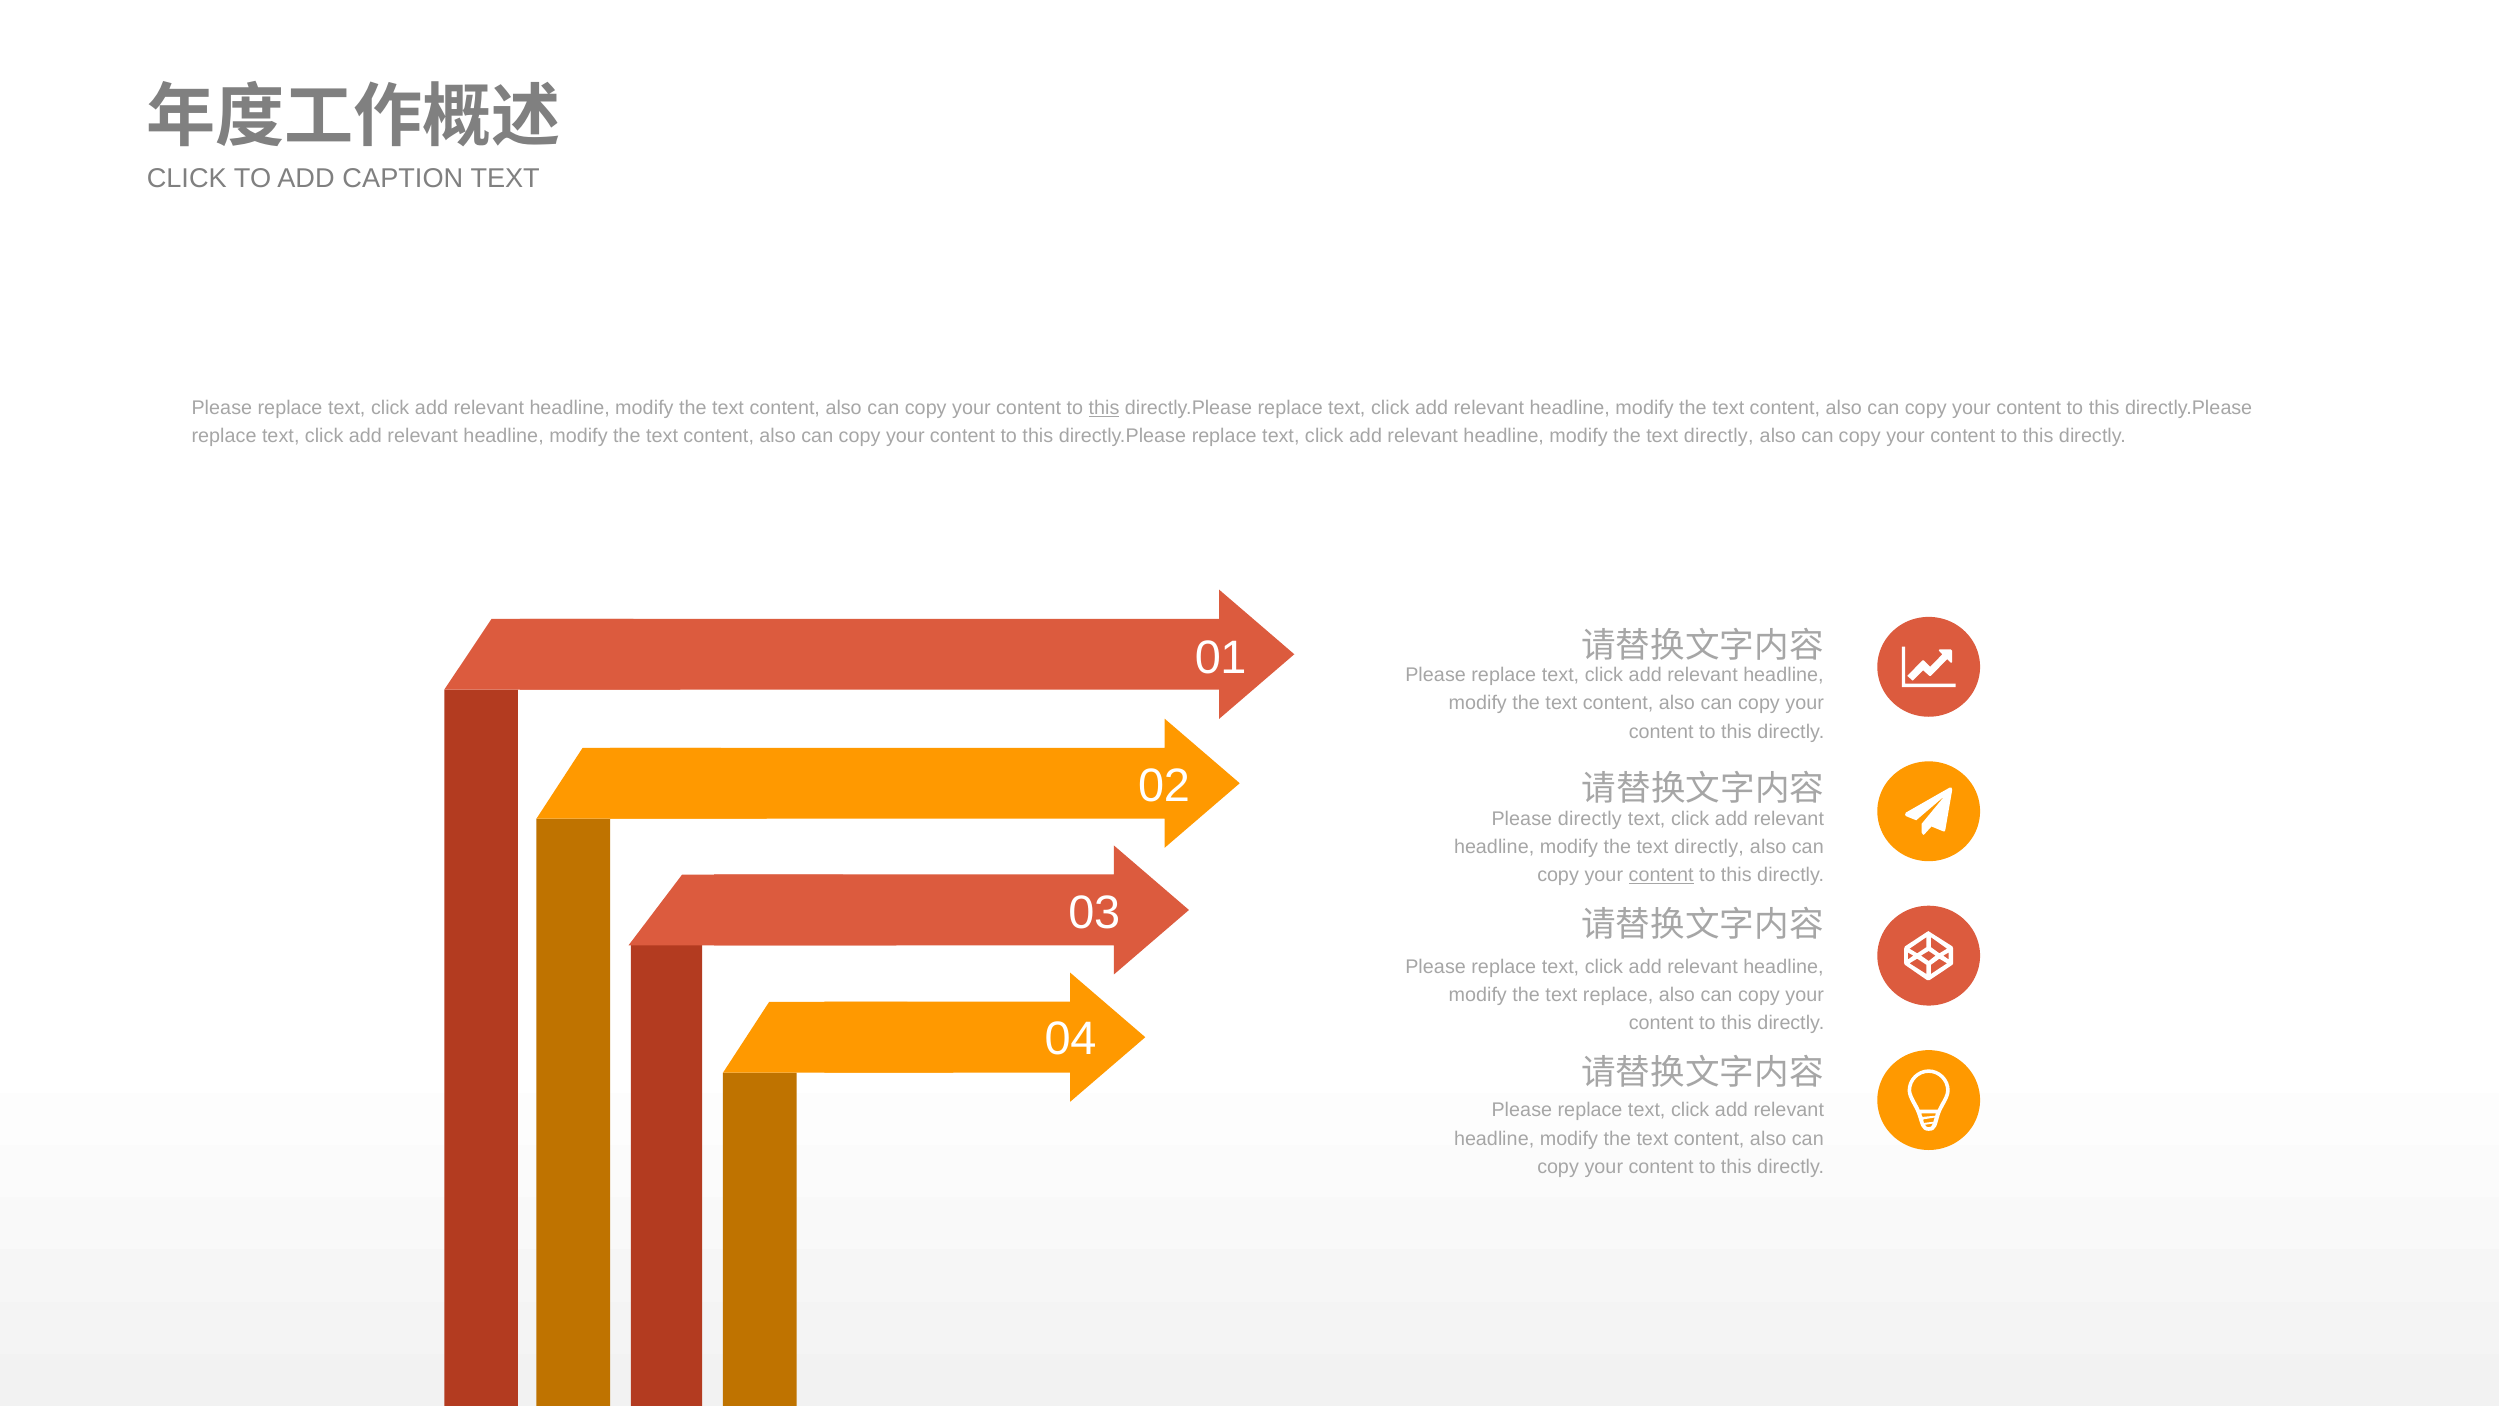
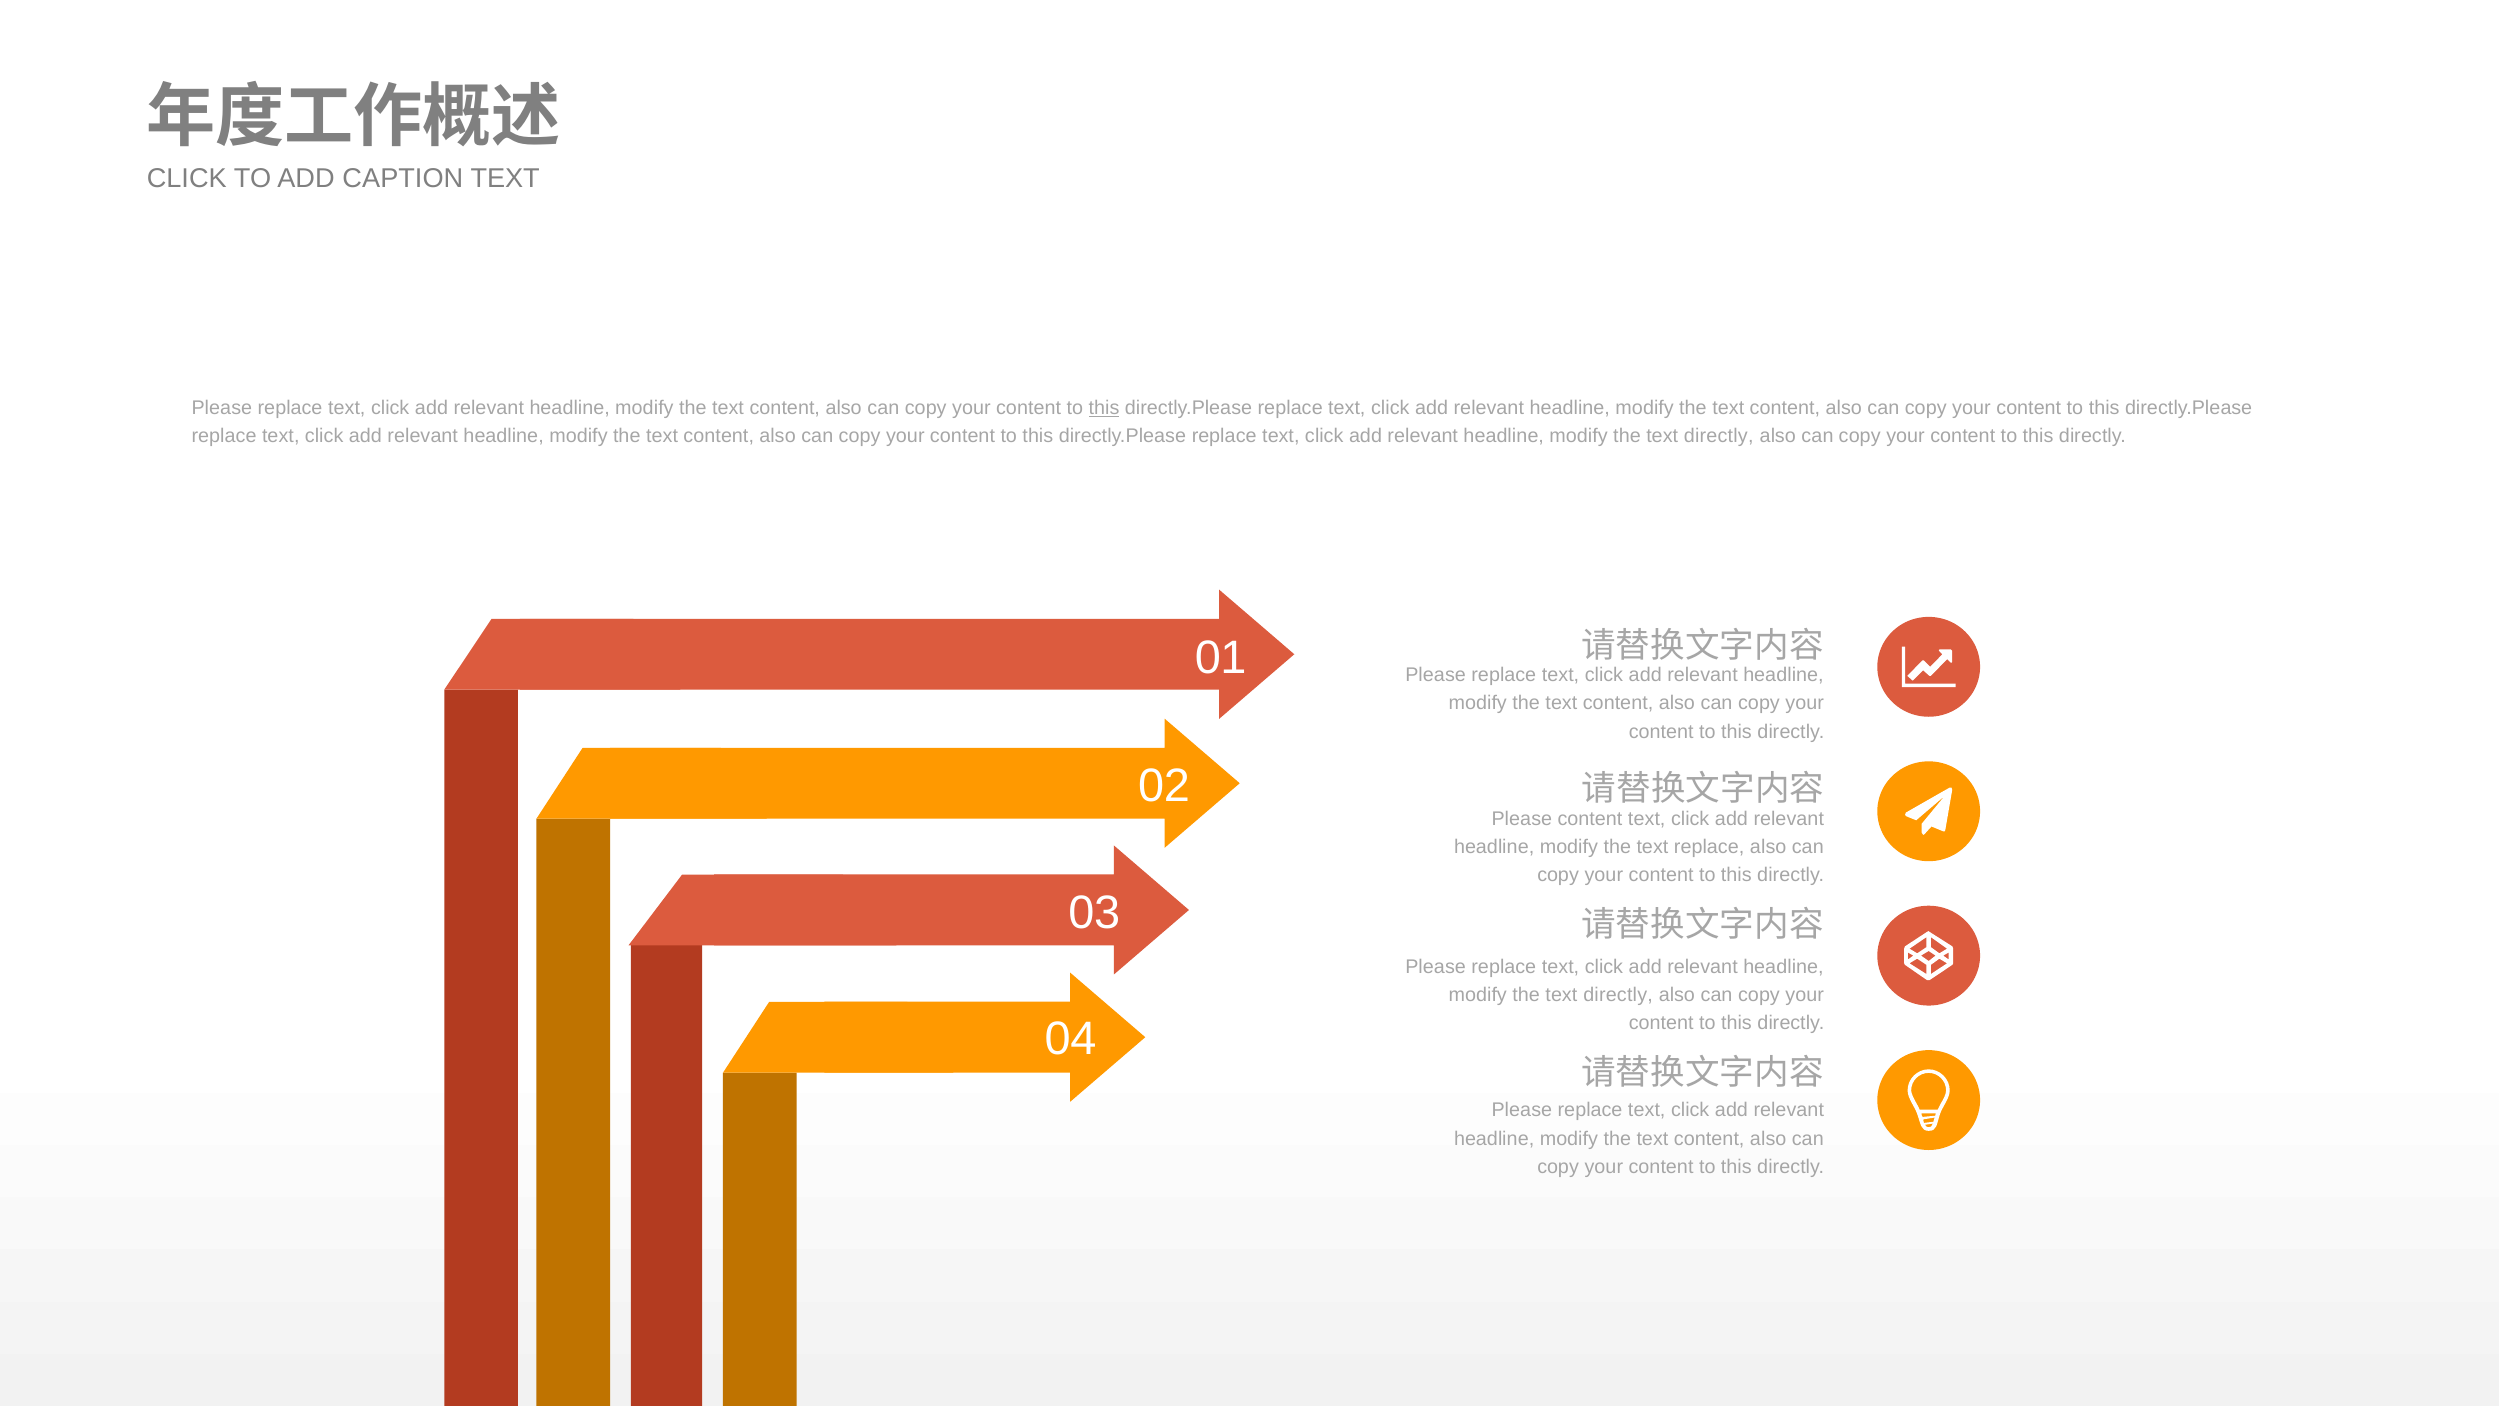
Please directly: directly -> content (1590, 818)
directly: directly -> replace (1709, 847)
content underline: present -> none (1661, 875)
replace: replace -> directly (1618, 995)
